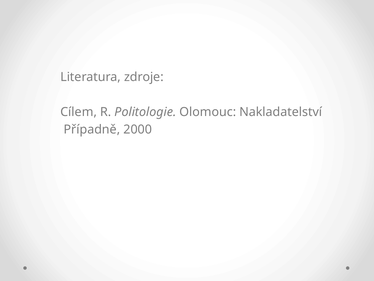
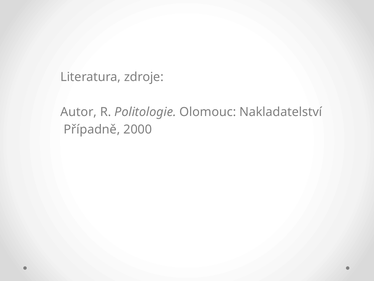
Cílem: Cílem -> Autor (79, 112)
